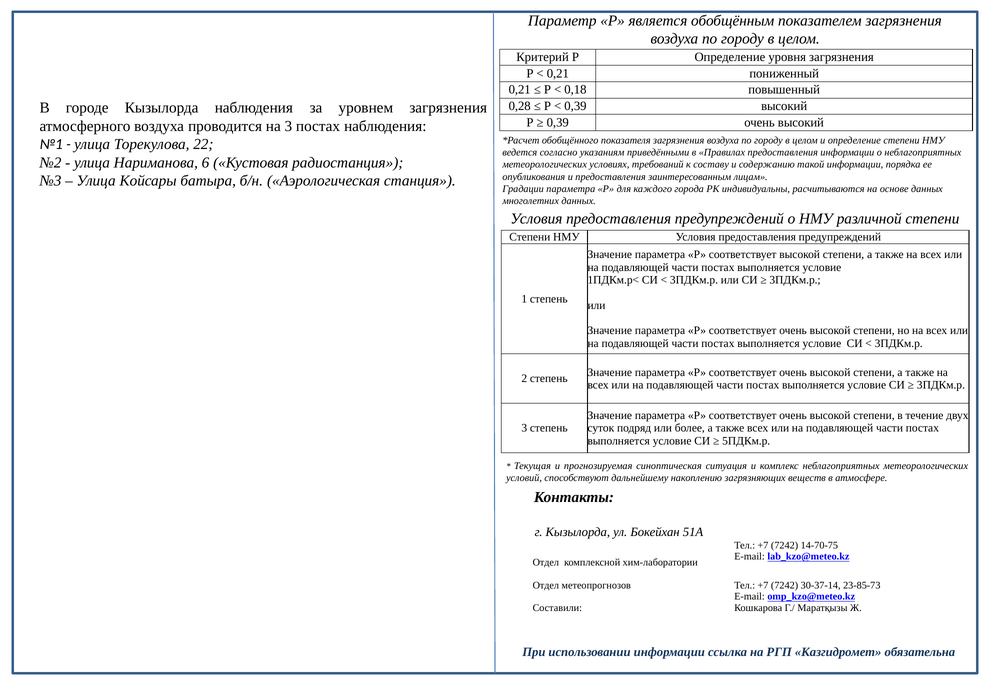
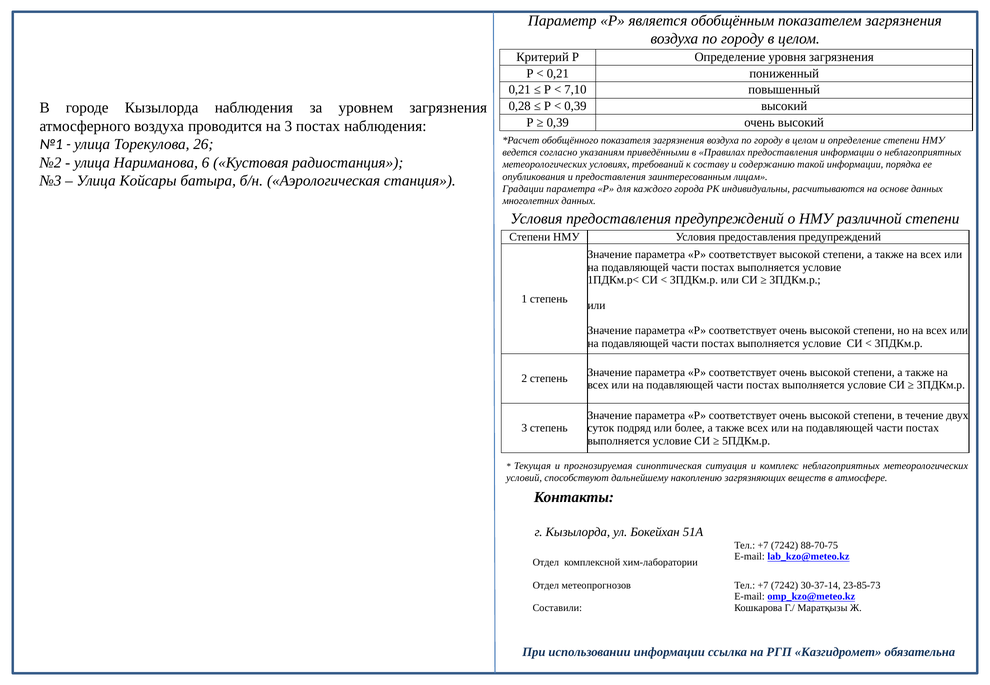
0,18: 0,18 -> 7,10 (575, 90)
22: 22 -> 26 (203, 144)
14-70-75: 14-70-75 -> 88-70-75 (819, 546)
